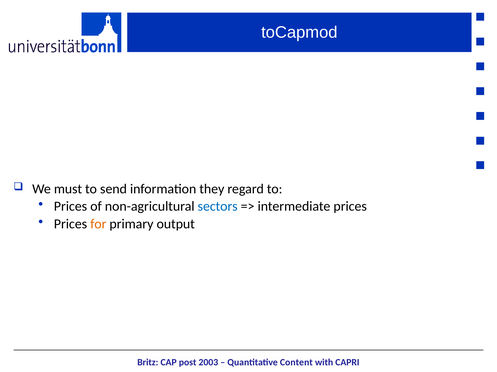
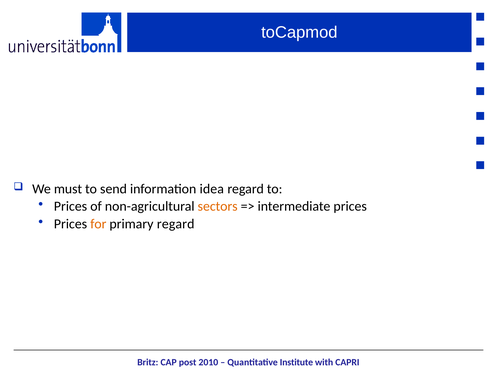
they: they -> idea (212, 189)
sectors colour: blue -> orange (218, 207)
primary output: output -> regard (176, 224)
2003: 2003 -> 2010 (208, 363)
Content: Content -> Institute (296, 363)
